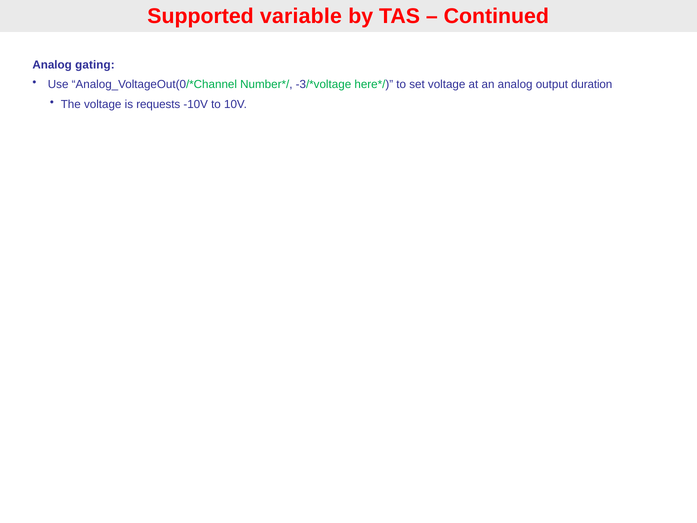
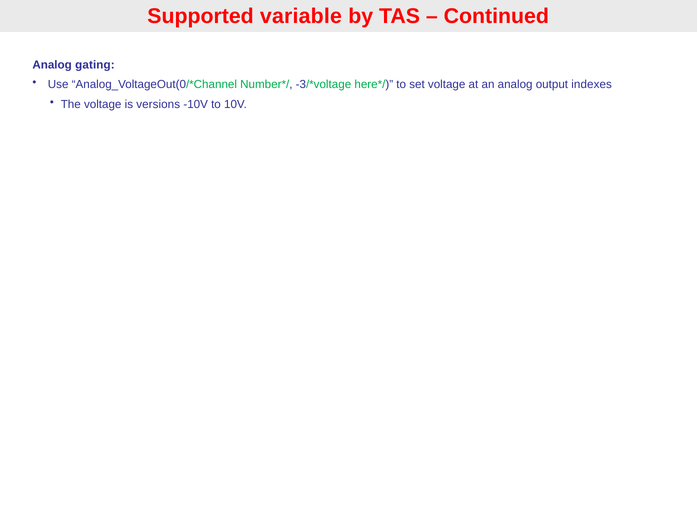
duration: duration -> indexes (592, 84)
requests: requests -> versions (158, 104)
